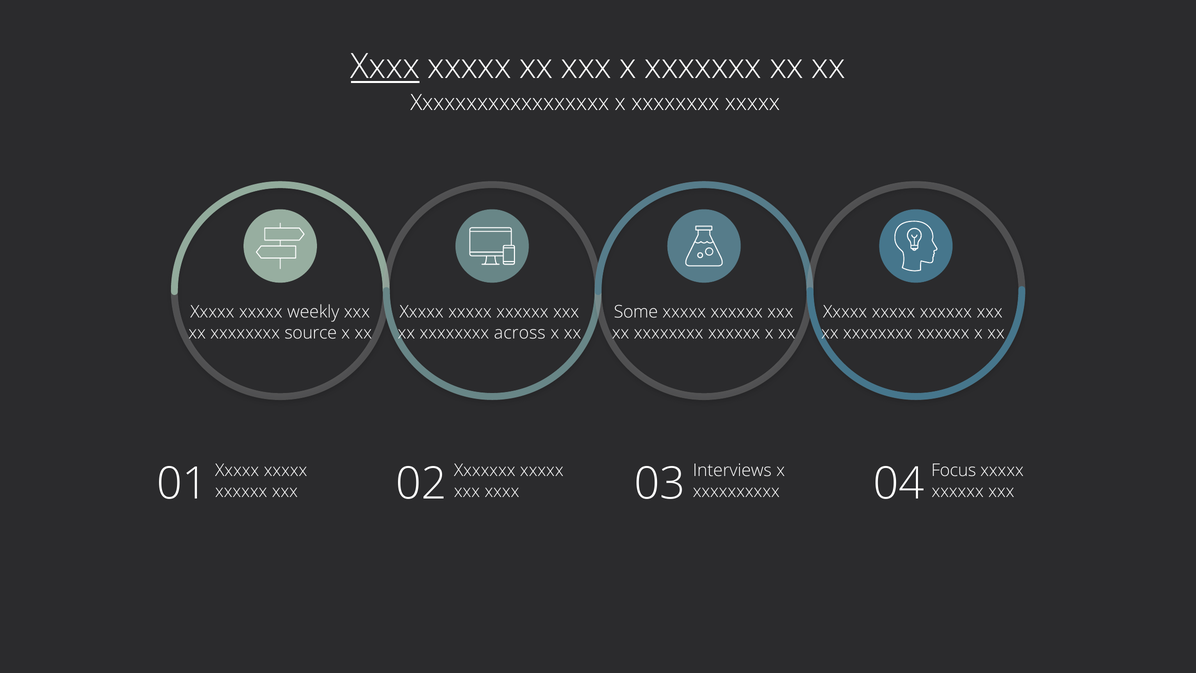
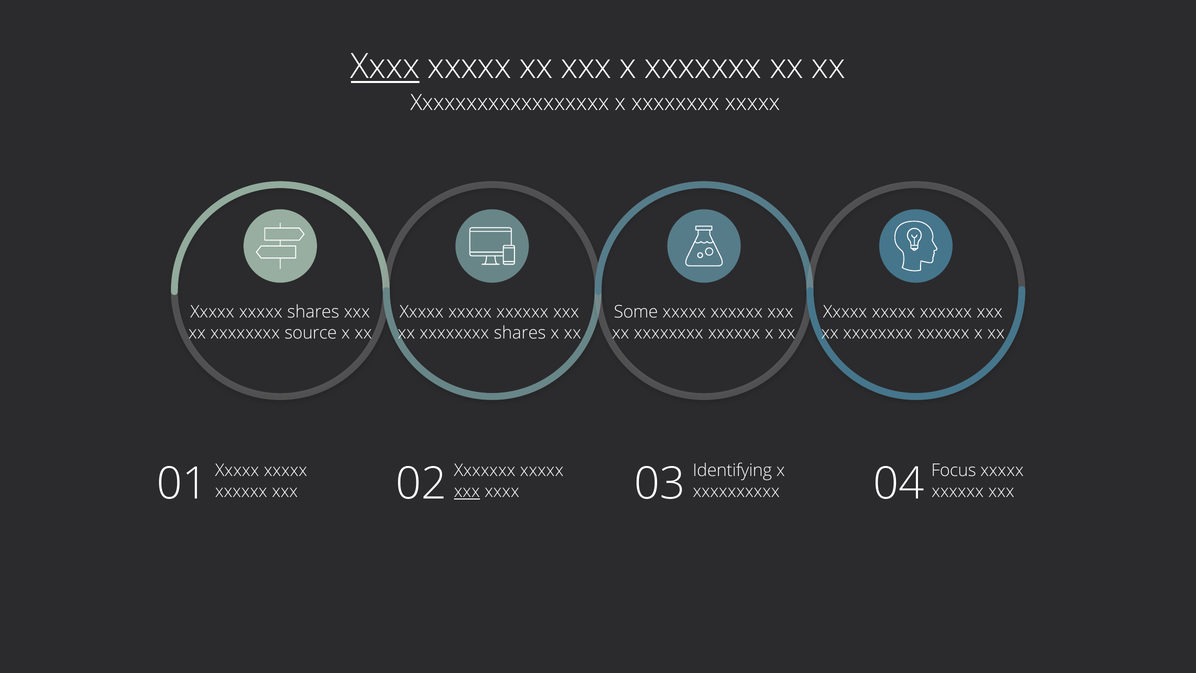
xxxxx weekly: weekly -> shares (313, 312)
xxxxxxxx across: across -> shares (520, 333)
Interviews: Interviews -> Identifying (732, 470)
xxx underline: none -> present (467, 491)
